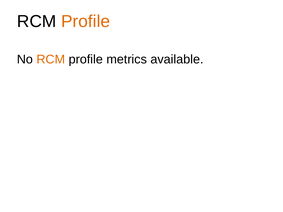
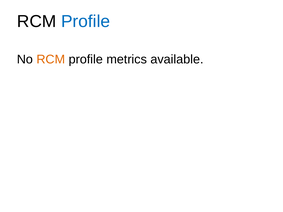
Profile colour: orange -> blue (86, 21)
